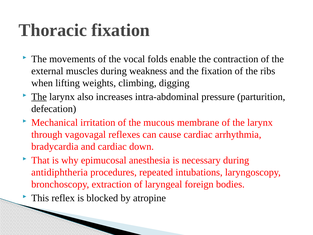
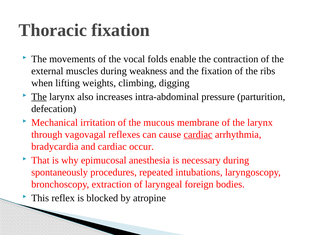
cardiac underline: none -> present (198, 134)
down: down -> occur (142, 146)
antidiphtheria: antidiphtheria -> spontaneously (60, 172)
